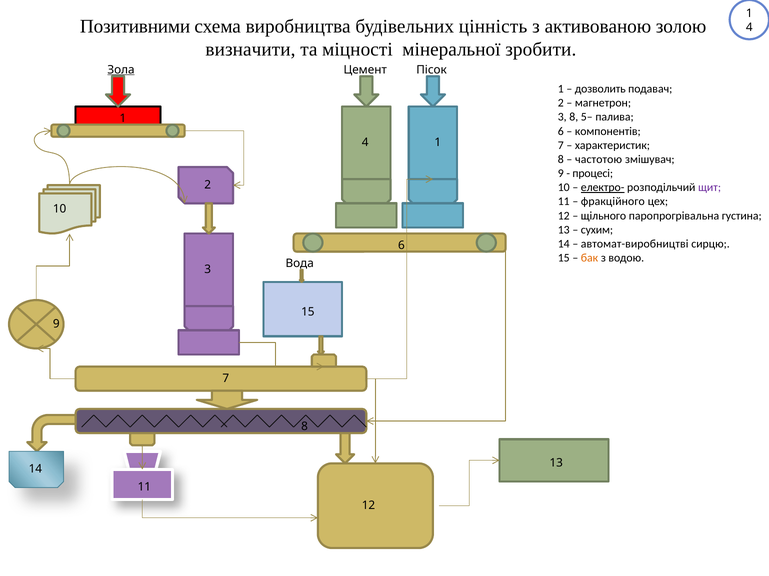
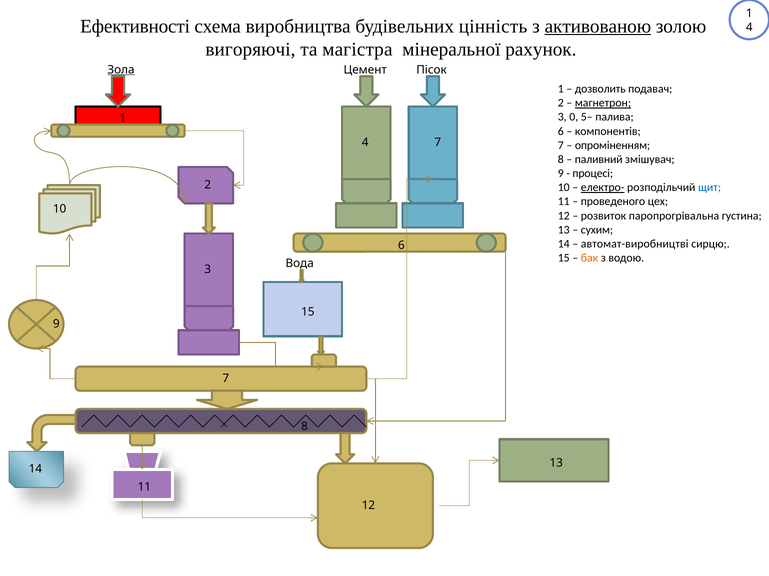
Позитивними: Позитивними -> Ефективності (135, 26)
активованою underline: none -> present (598, 26)
визначити: визначити -> вигоряючі (250, 50)
міцності: міцності -> магістра (357, 50)
зробити: зробити -> рахунок (541, 50)
магнетрон underline: none -> present (603, 103)
3 8: 8 -> 0 (574, 117)
4 1: 1 -> 7 (438, 143)
характеристик: характеристик -> опроміненням (613, 145)
частотою: частотою -> паливний (599, 160)
щит colour: purple -> blue (710, 188)
фракційного: фракційного -> проведеного (613, 202)
щільного: щільного -> розвиток (603, 216)
